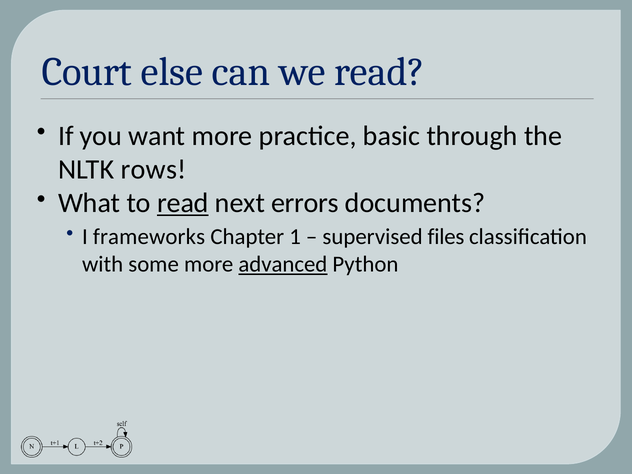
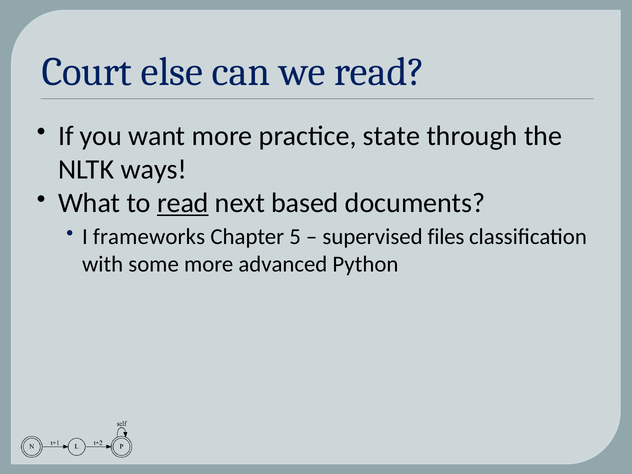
basic: basic -> state (392, 136)
rows: rows -> ways (154, 169)
errors: errors -> based (305, 203)
1: 1 -> 5 (295, 237)
advanced underline: present -> none (283, 264)
